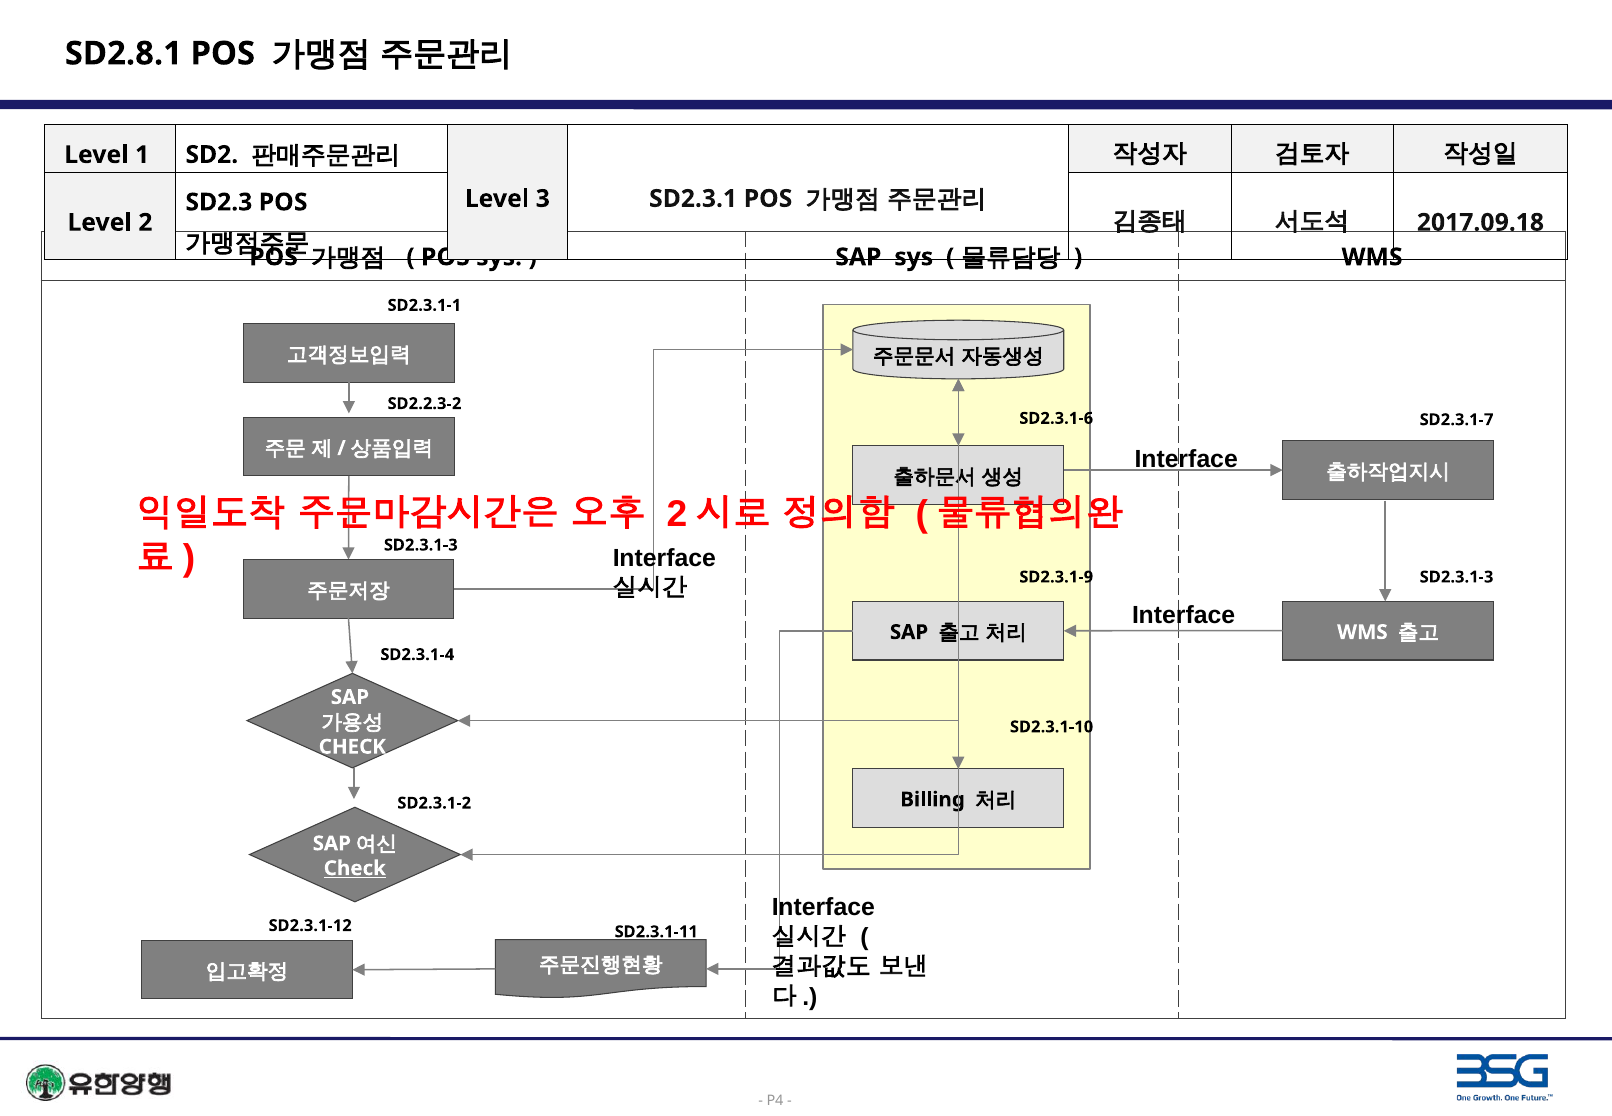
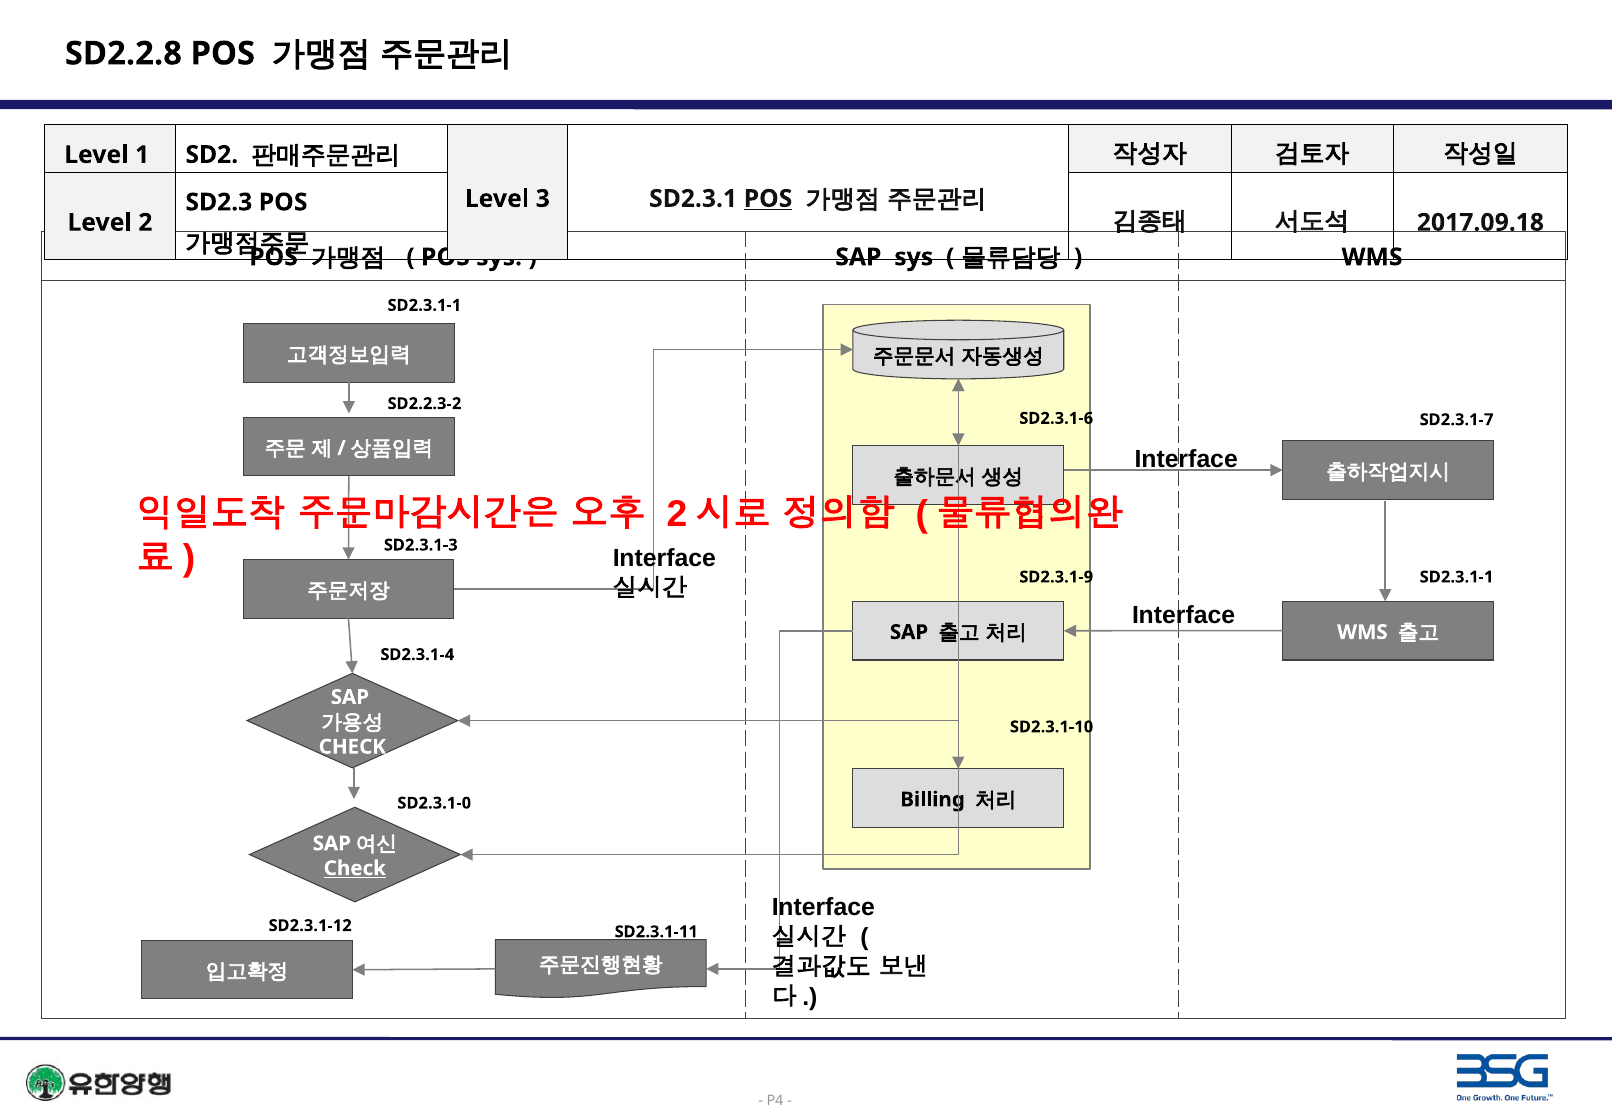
SD2.8.1: SD2.8.1 -> SD2.2.8 (123, 54)
POS underline: none -> present (768, 199)
SD2.3.1-3: SD2.3.1-3 -> SD2.3.1-1 (1457, 577)
SD2.3.1-2: SD2.3.1-2 -> SD2.3.1-0 (434, 803)
